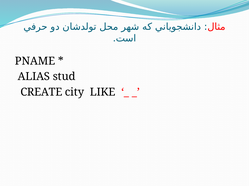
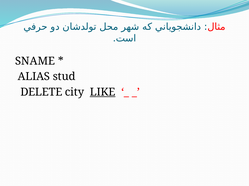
PNAME: PNAME -> SNAME (35, 61)
CREATE: CREATE -> DELETE (41, 92)
LIKE underline: none -> present (103, 92)
